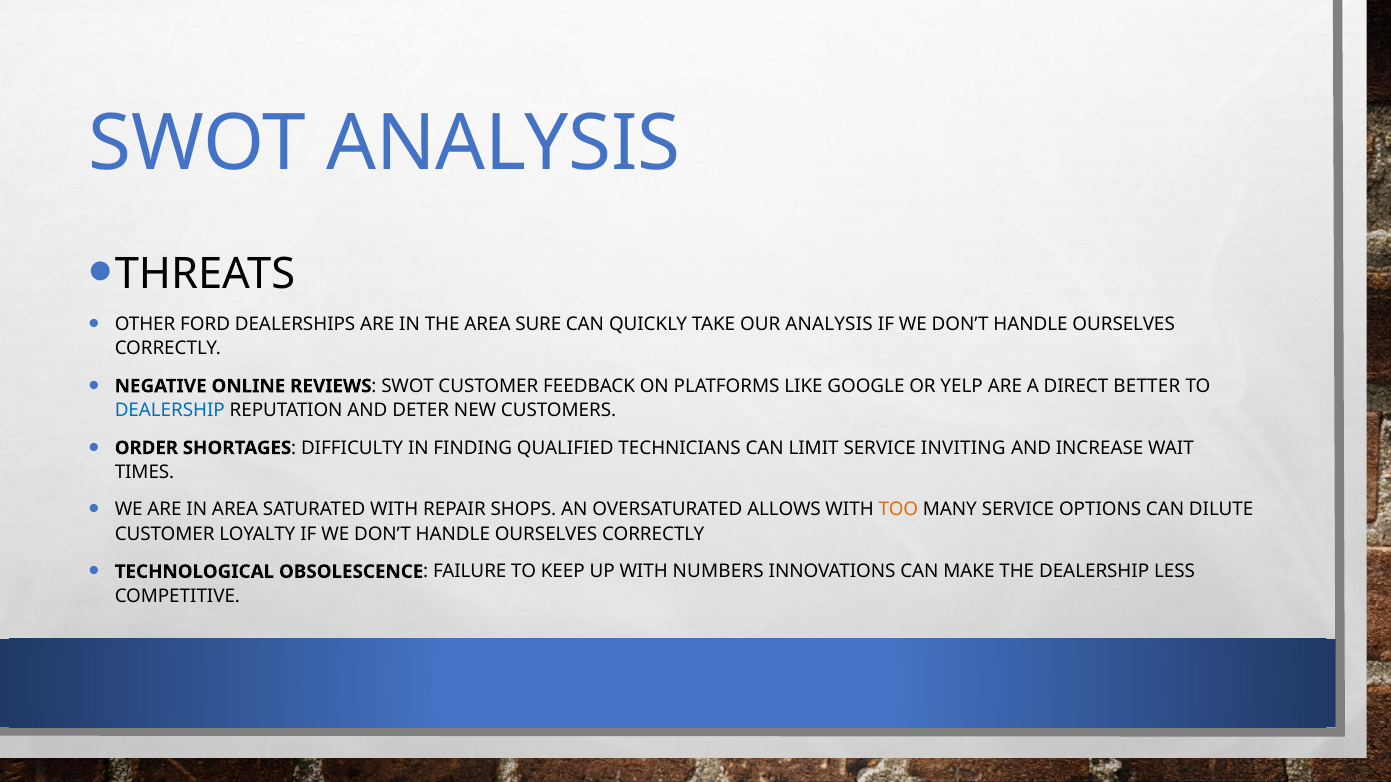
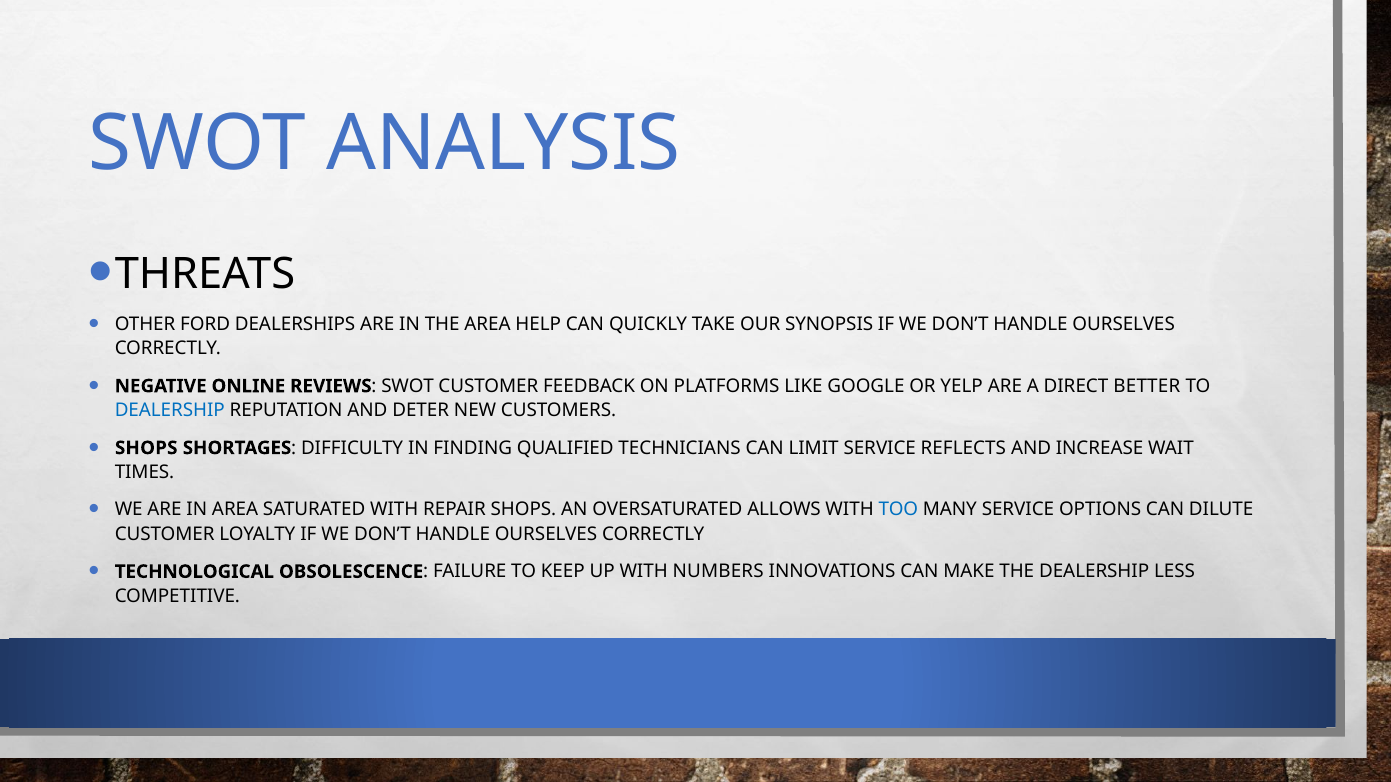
SURE: SURE -> HELP (538, 324)
OUR ANALYSIS: ANALYSIS -> SYNOPSIS (829, 324)
ORDER: ORDER -> SHOPS (146, 448)
INVITING: INVITING -> REFLECTS (963, 448)
TOO colour: orange -> blue (898, 510)
